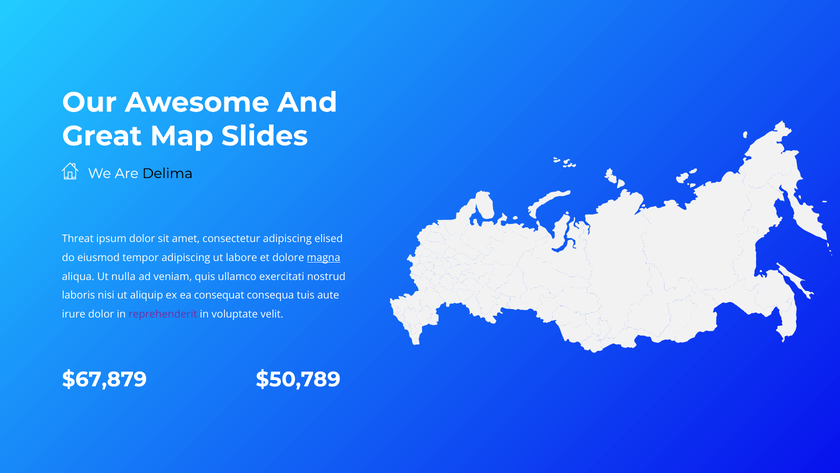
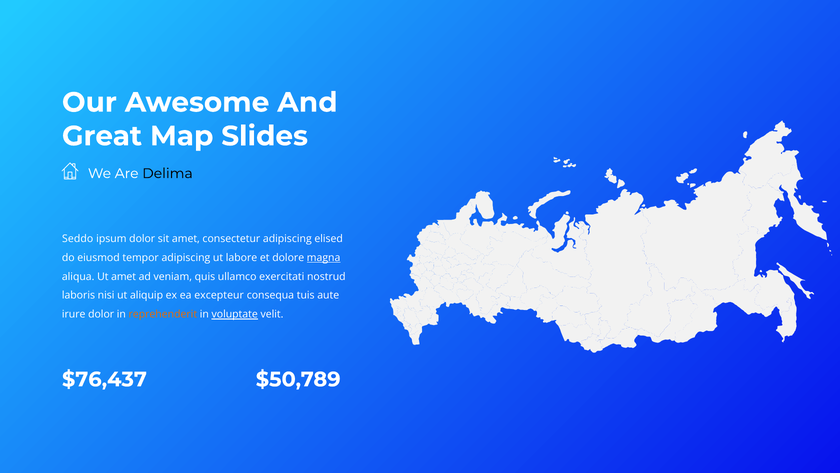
Threat: Threat -> Seddo (78, 239)
Ut nulla: nulla -> amet (124, 276)
consequat: consequat -> excepteur (219, 295)
reprehenderit colour: purple -> orange (163, 314)
voluptate underline: none -> present (235, 314)
$67,879: $67,879 -> $76,437 (104, 379)
